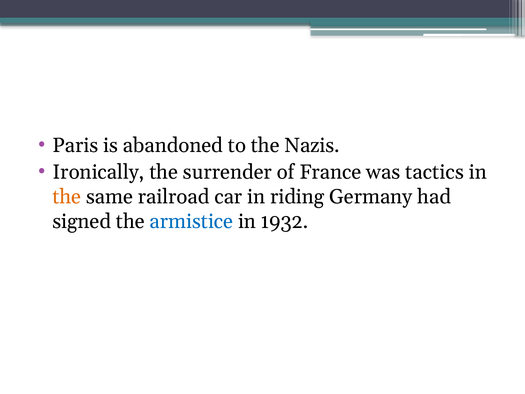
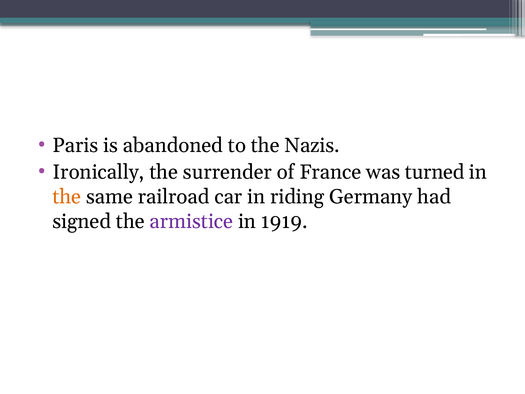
tactics: tactics -> turned (435, 172)
armistice colour: blue -> purple (191, 221)
1932: 1932 -> 1919 (284, 221)
